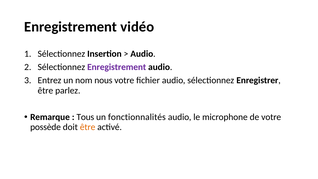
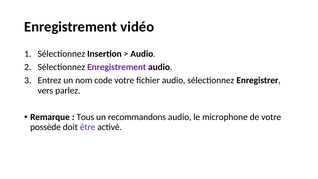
nous: nous -> code (103, 80)
être: être -> vers (45, 90)
fonctionnalités: fonctionnalités -> recommandons (137, 117)
être colour: orange -> purple (88, 127)
